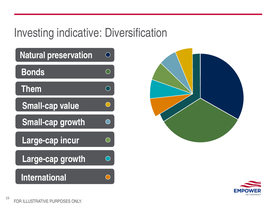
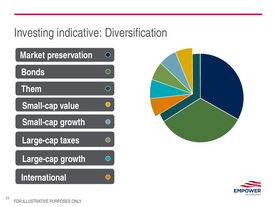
Natural: Natural -> Market (33, 55)
incur: incur -> taxes (70, 141)
